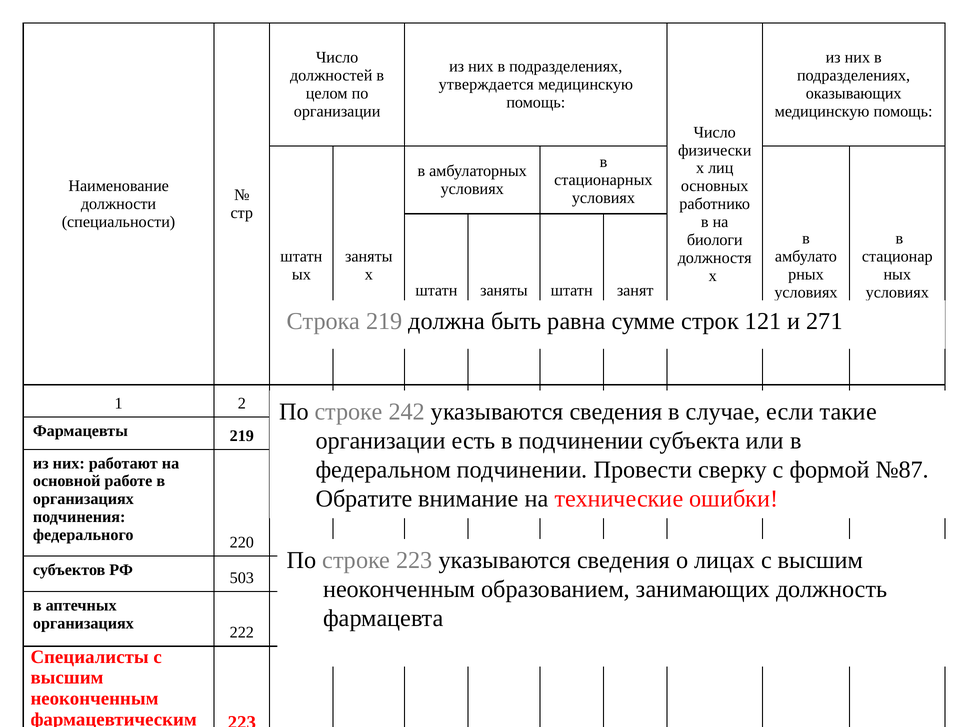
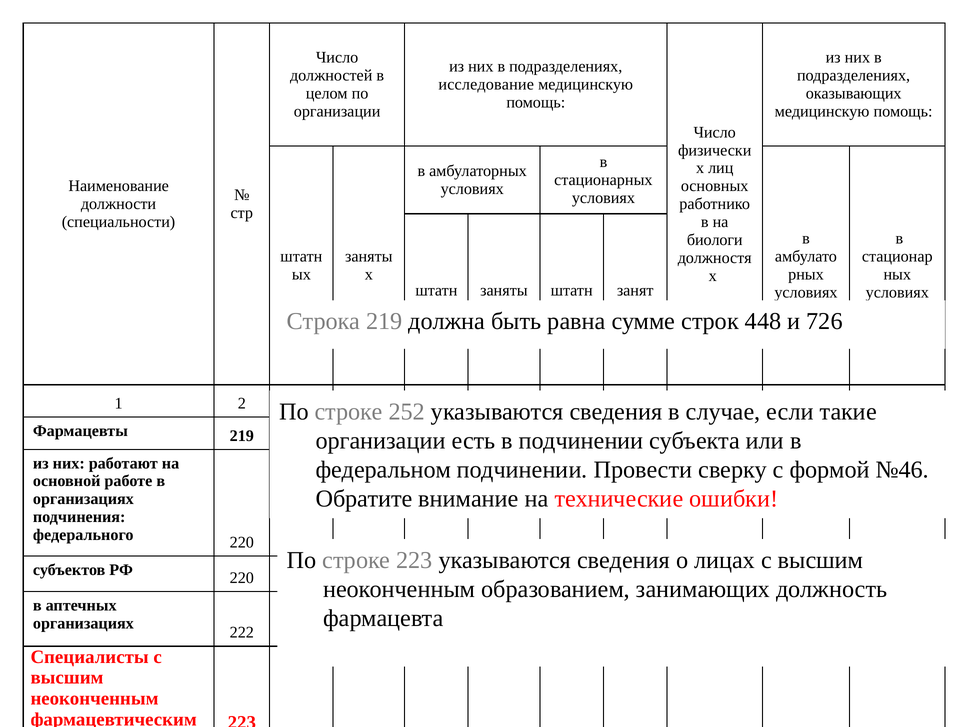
утверждается: утверждается -> исследование (486, 85)
121: 121 -> 448 (763, 322)
271: 271 -> 726 (824, 322)
242: 242 -> 252 (407, 412)
№87: №87 -> №46 (902, 470)
РФ 503: 503 -> 220 (242, 578)
